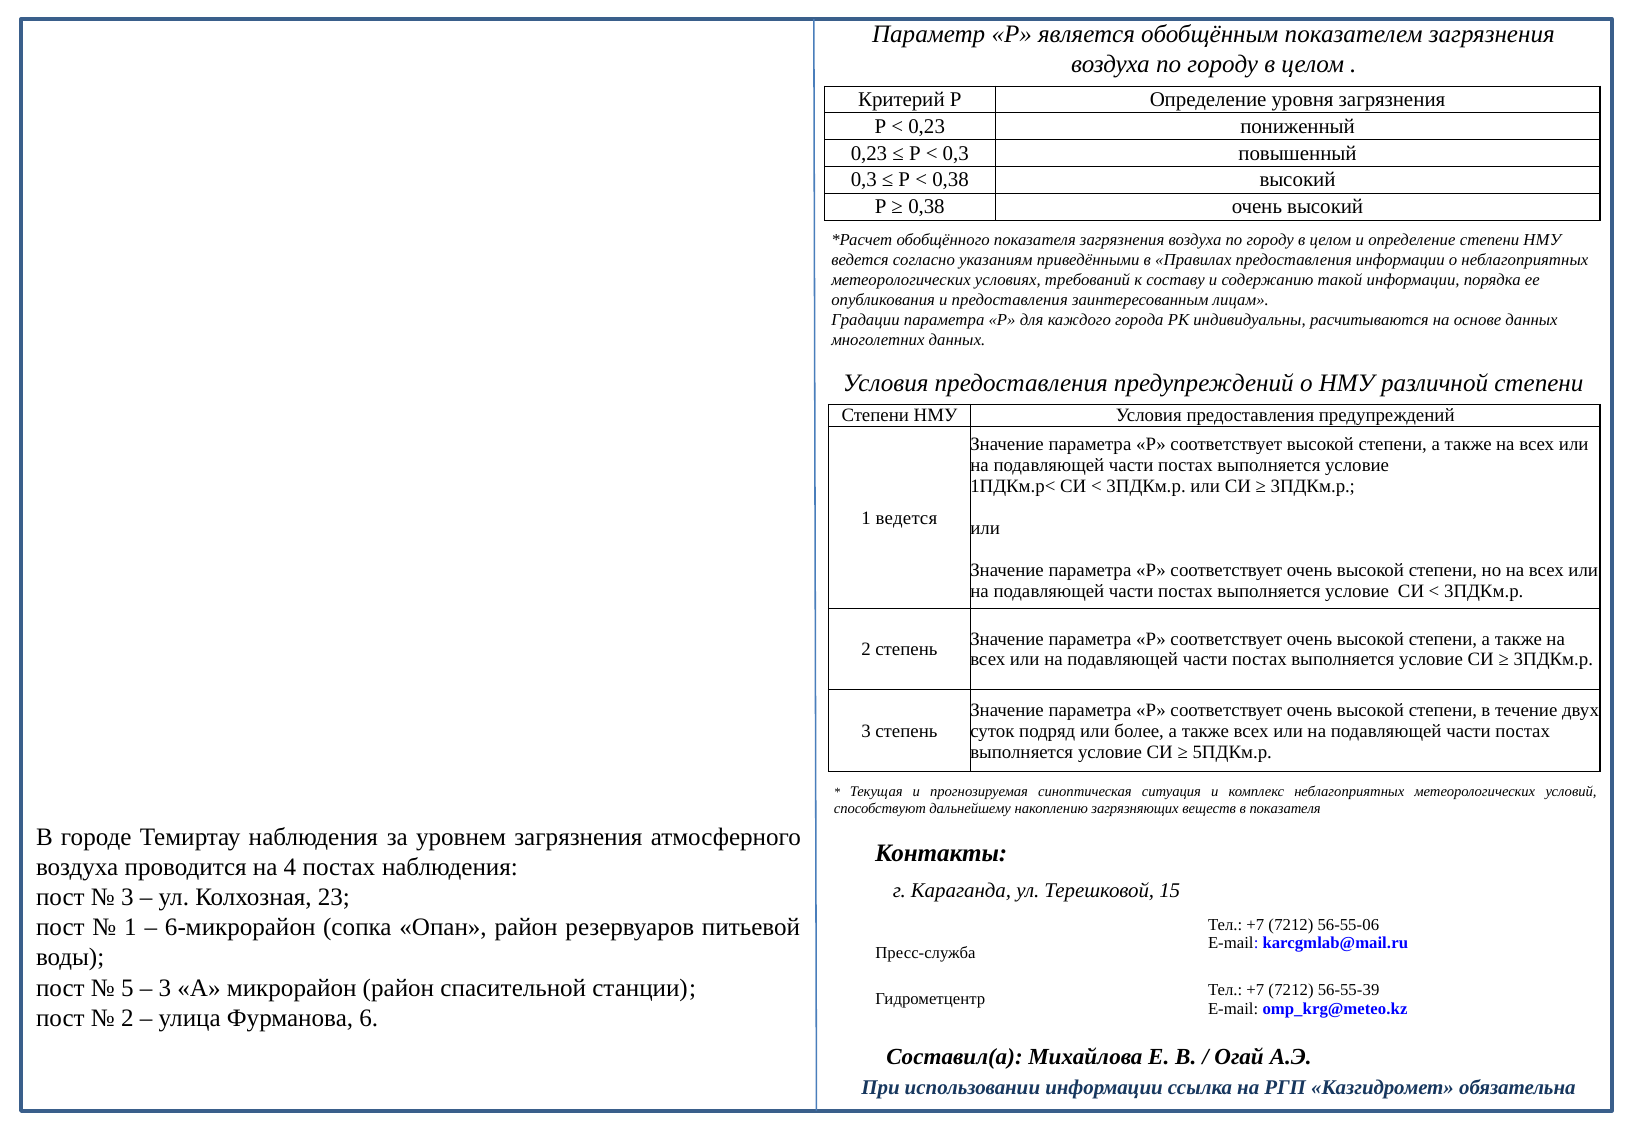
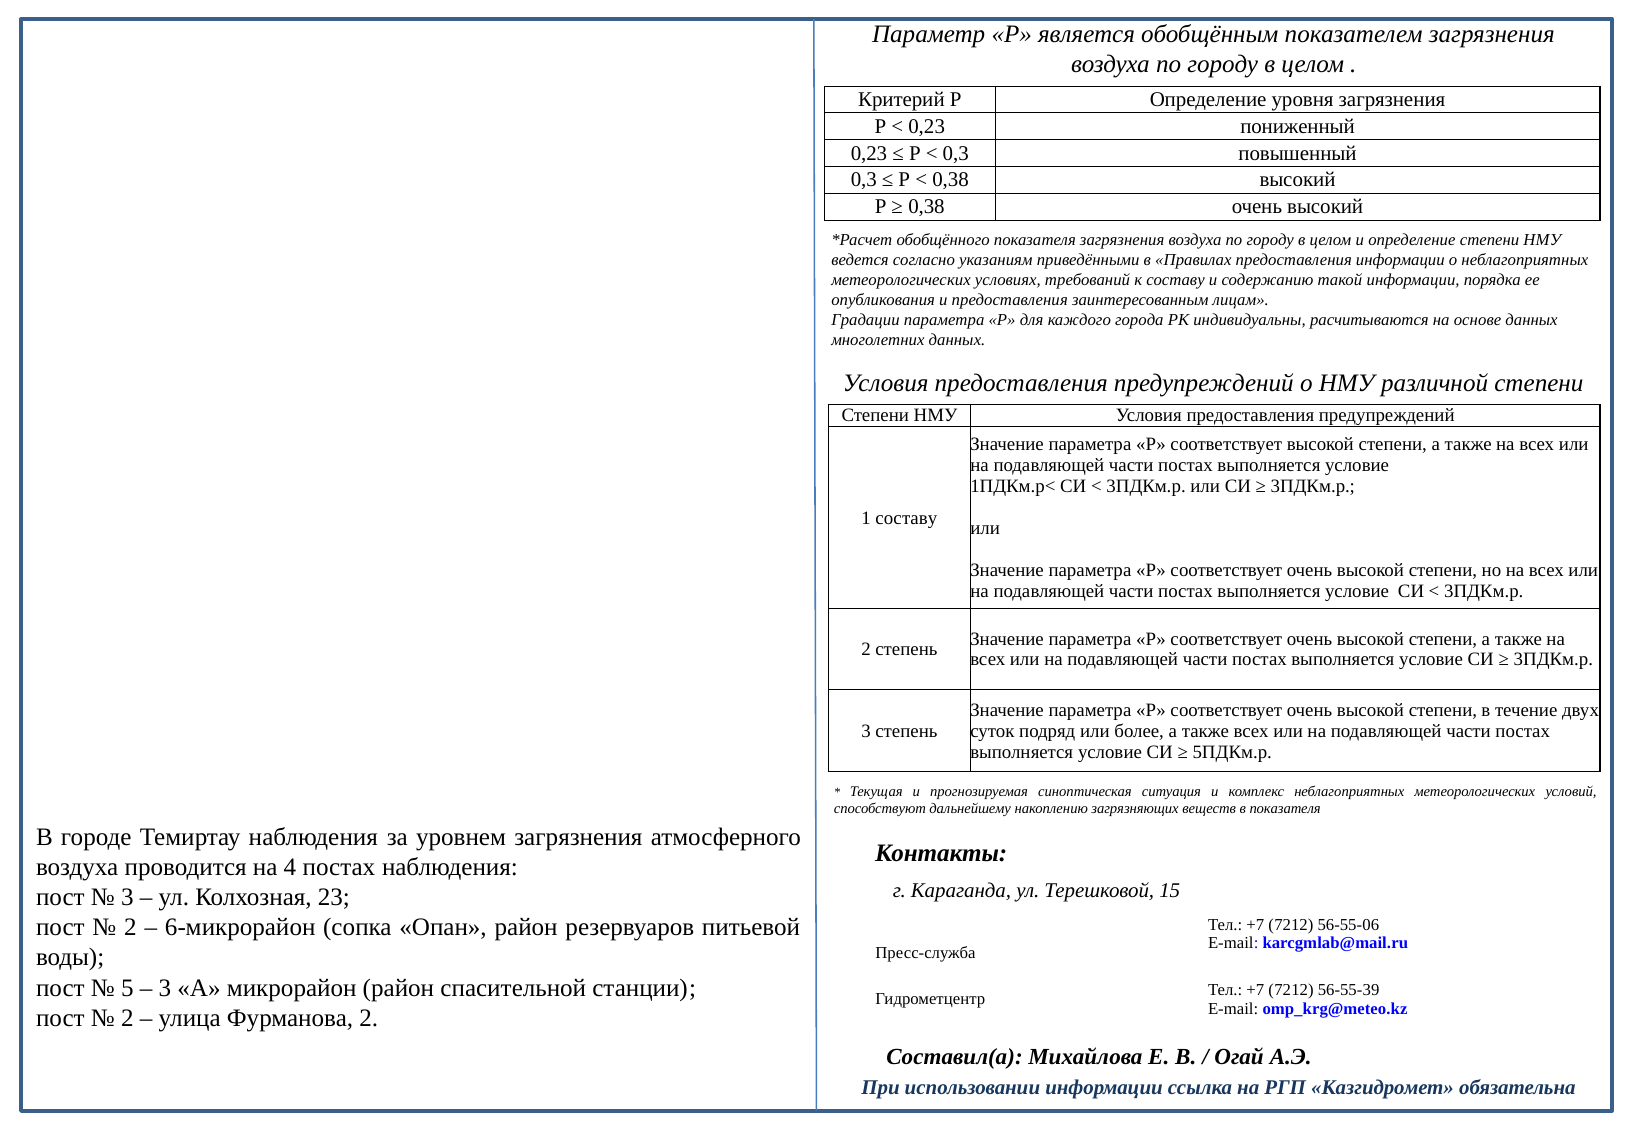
1 ведется: ведется -> составу (906, 518)
1: 1 -> 2 (130, 928)
Фурманова 6: 6 -> 2 (369, 1018)
